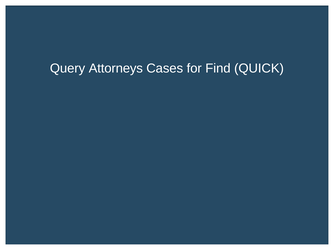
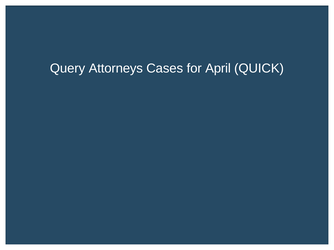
Find: Find -> April (218, 68)
